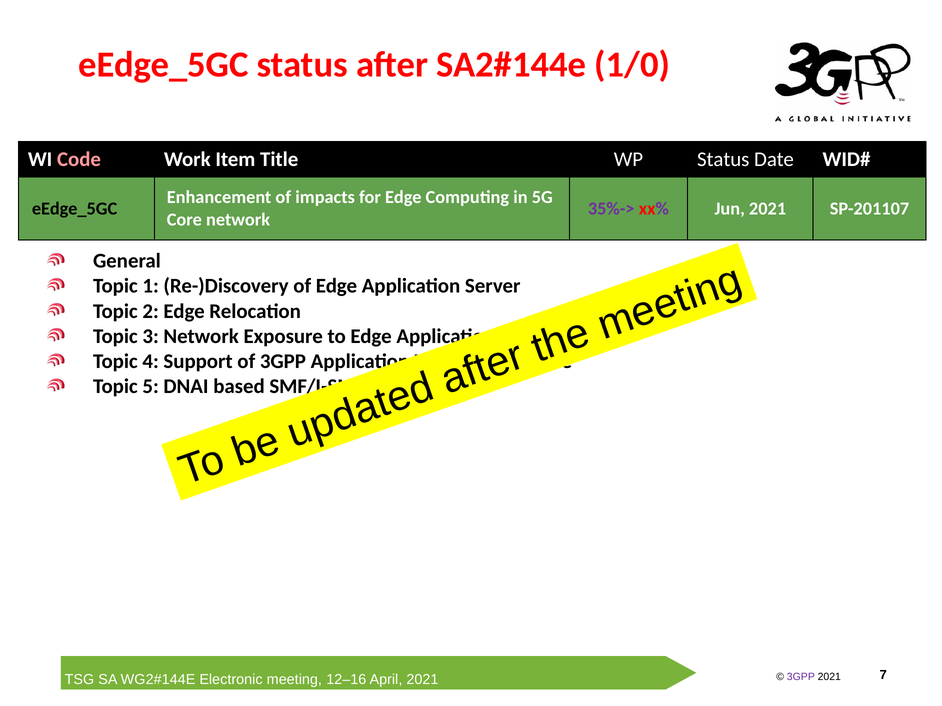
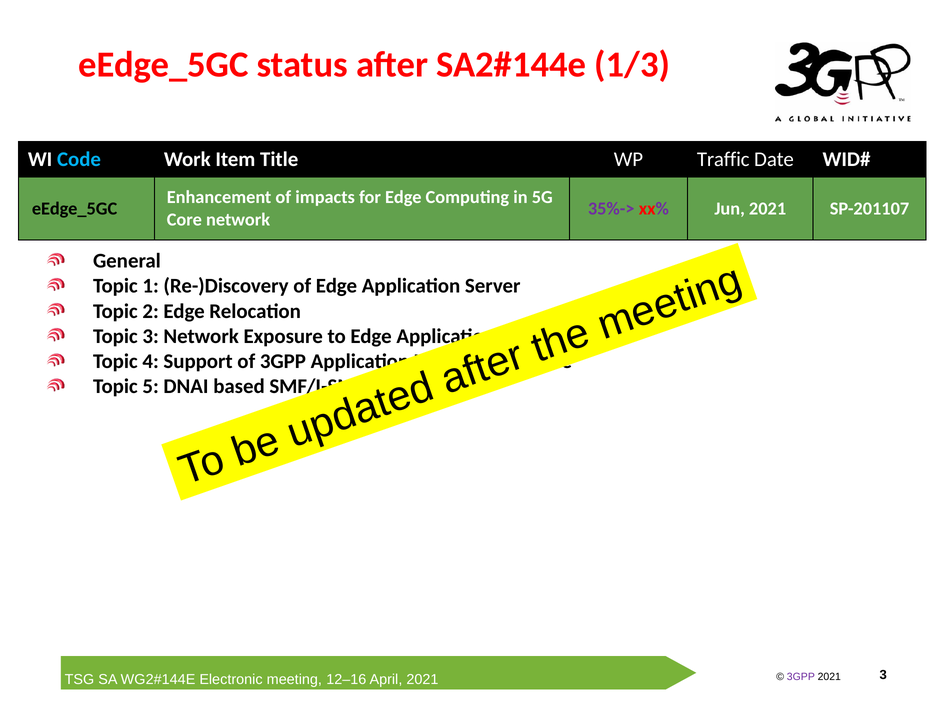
1/0: 1/0 -> 1/3 (632, 65)
Code colour: pink -> light blue (79, 160)
WP Status: Status -> Traffic (723, 160)
2021 7: 7 -> 3 (883, 675)
